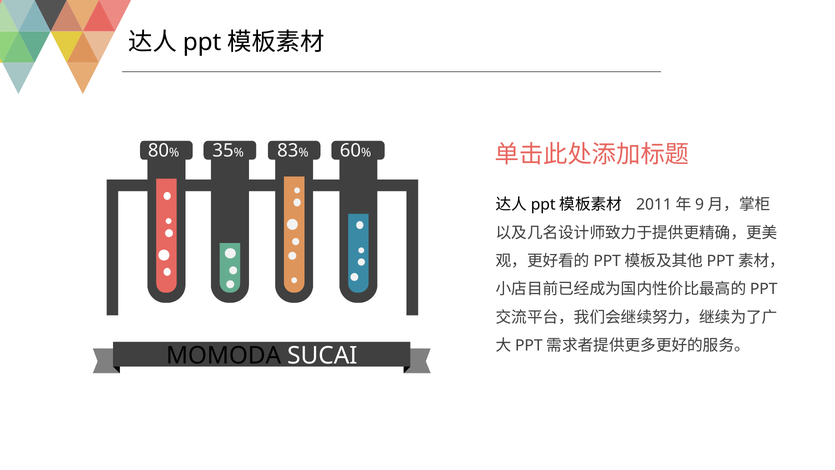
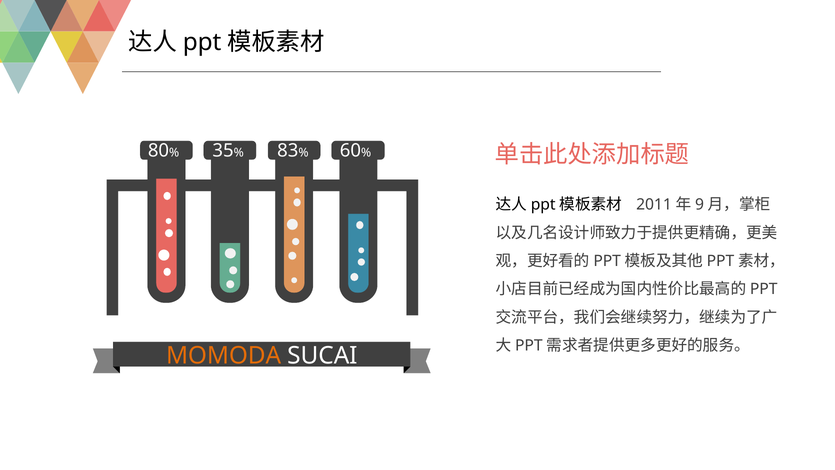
MOMODA colour: black -> orange (224, 356)
